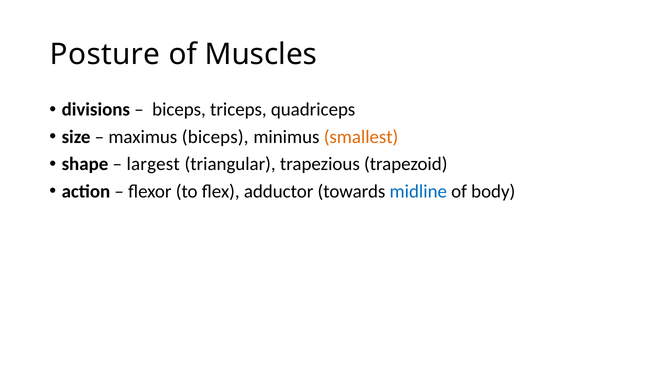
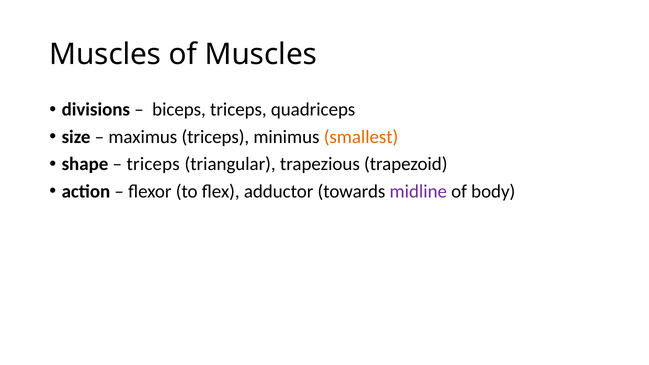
Posture: Posture -> Muscles (105, 55)
maximus biceps: biceps -> triceps (215, 137)
largest: largest -> triceps (153, 164)
midline colour: blue -> purple (418, 191)
